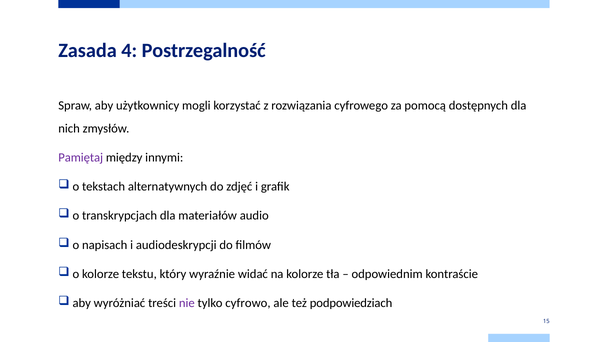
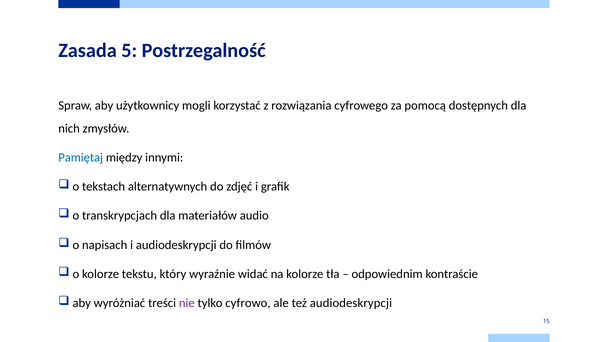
4: 4 -> 5 (129, 51)
Pamiętaj colour: purple -> blue (81, 158)
też podpowiedziach: podpowiedziach -> audiodeskrypcji (351, 303)
